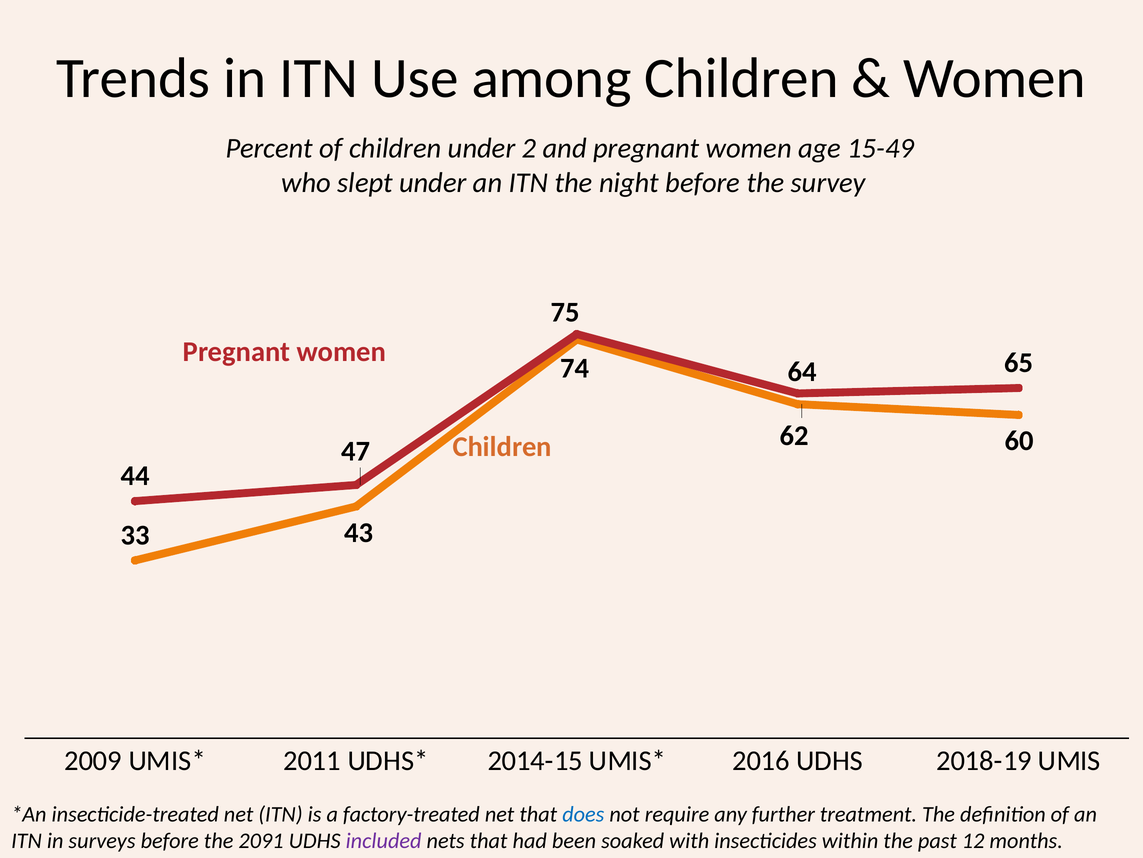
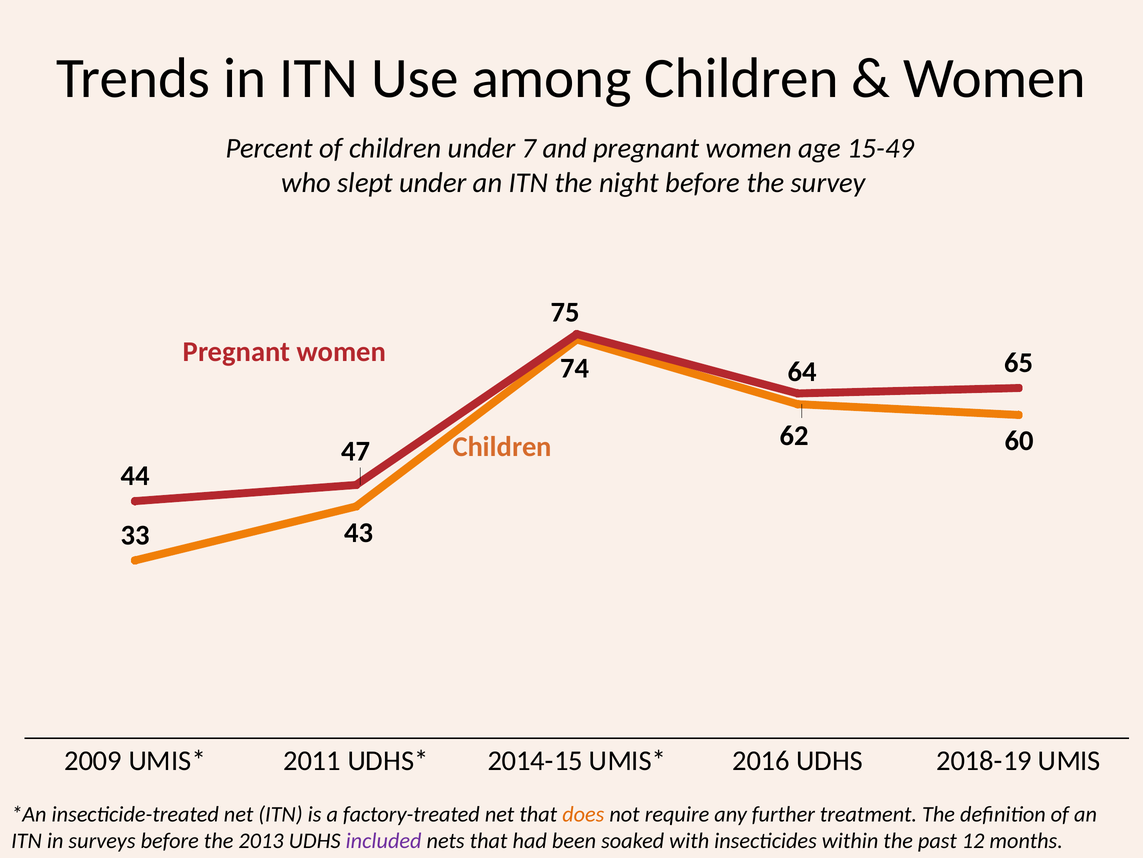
2: 2 -> 7 (529, 148)
does colour: blue -> orange (583, 814)
2091: 2091 -> 2013 (261, 840)
